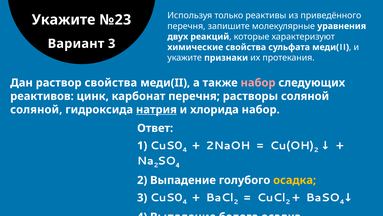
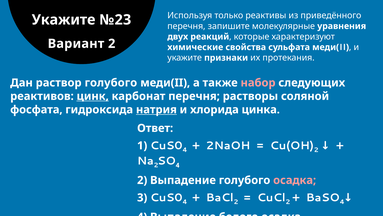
Вариант 3: 3 -> 2 (112, 44)
раствор свойства: свойства -> голубого (111, 83)
цинк underline: none -> present (93, 96)
соляной: соляной -> фосфата (36, 109)
хлорида набор: набор -> цинка (261, 109)
осадка colour: yellow -> pink (295, 180)
